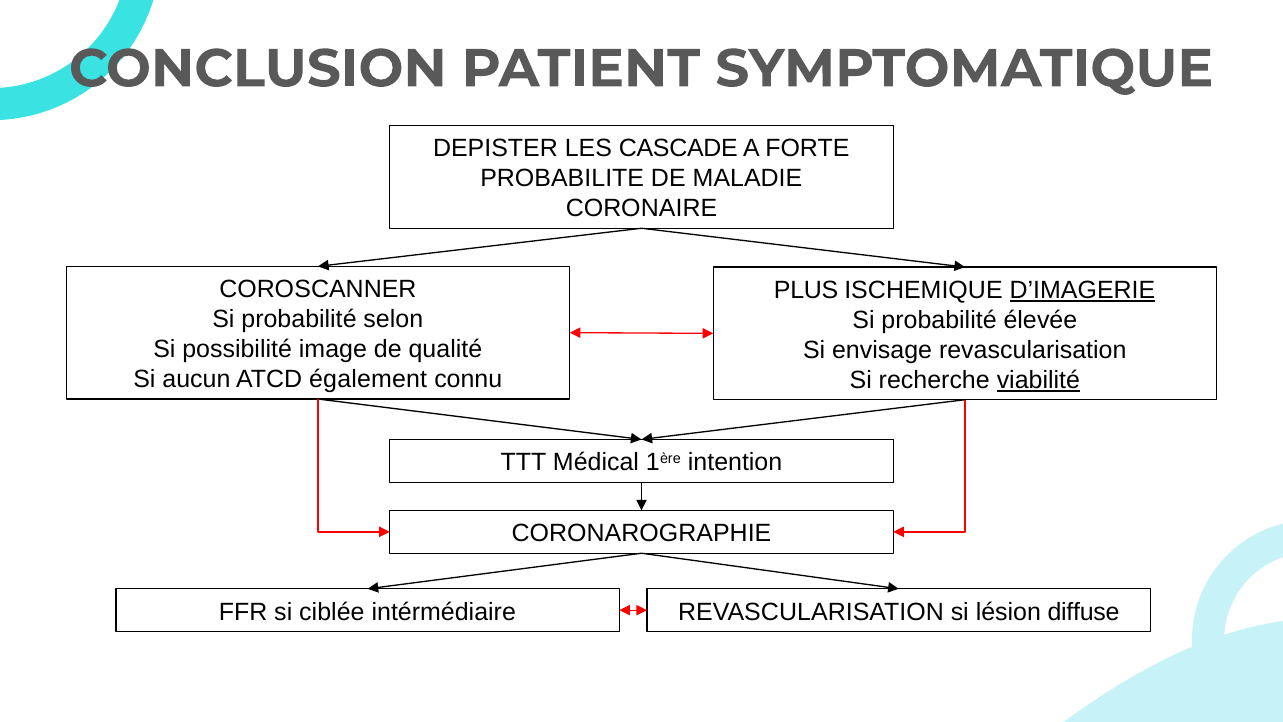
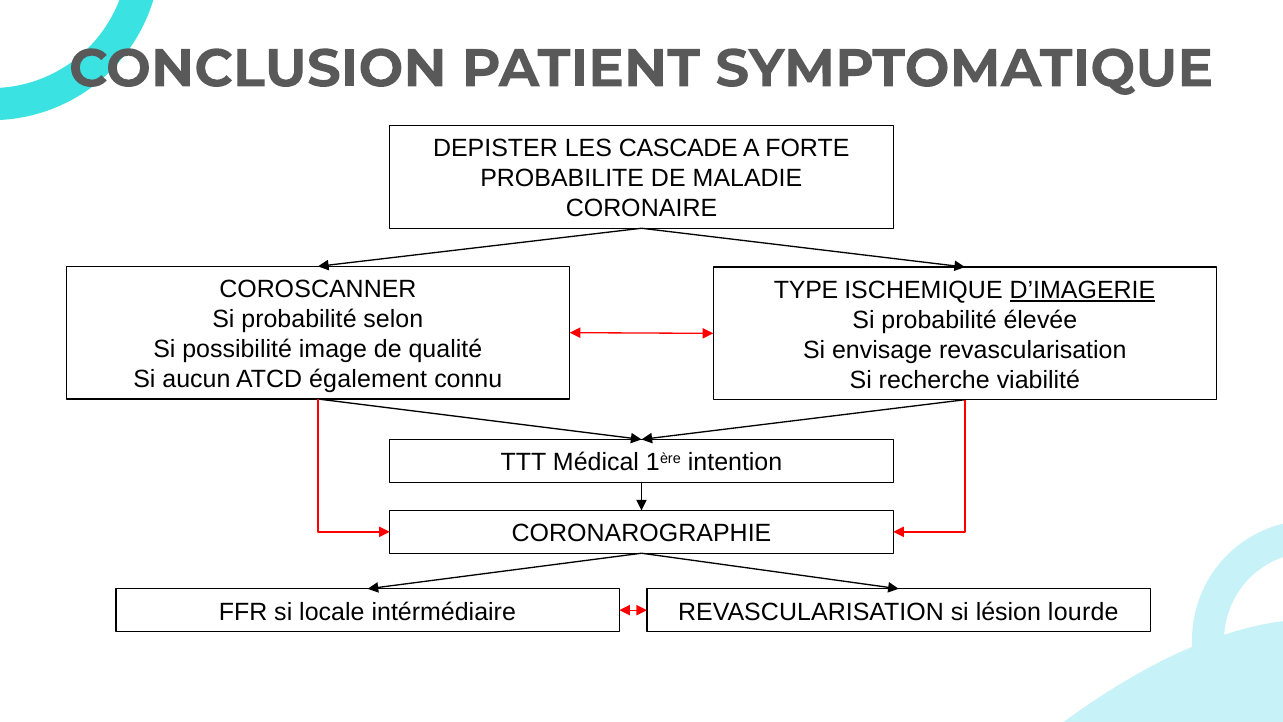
PLUS: PLUS -> TYPE (806, 290)
viabilité underline: present -> none (1038, 380)
ciblée: ciblée -> locale (332, 612)
diffuse: diffuse -> lourde (1083, 612)
